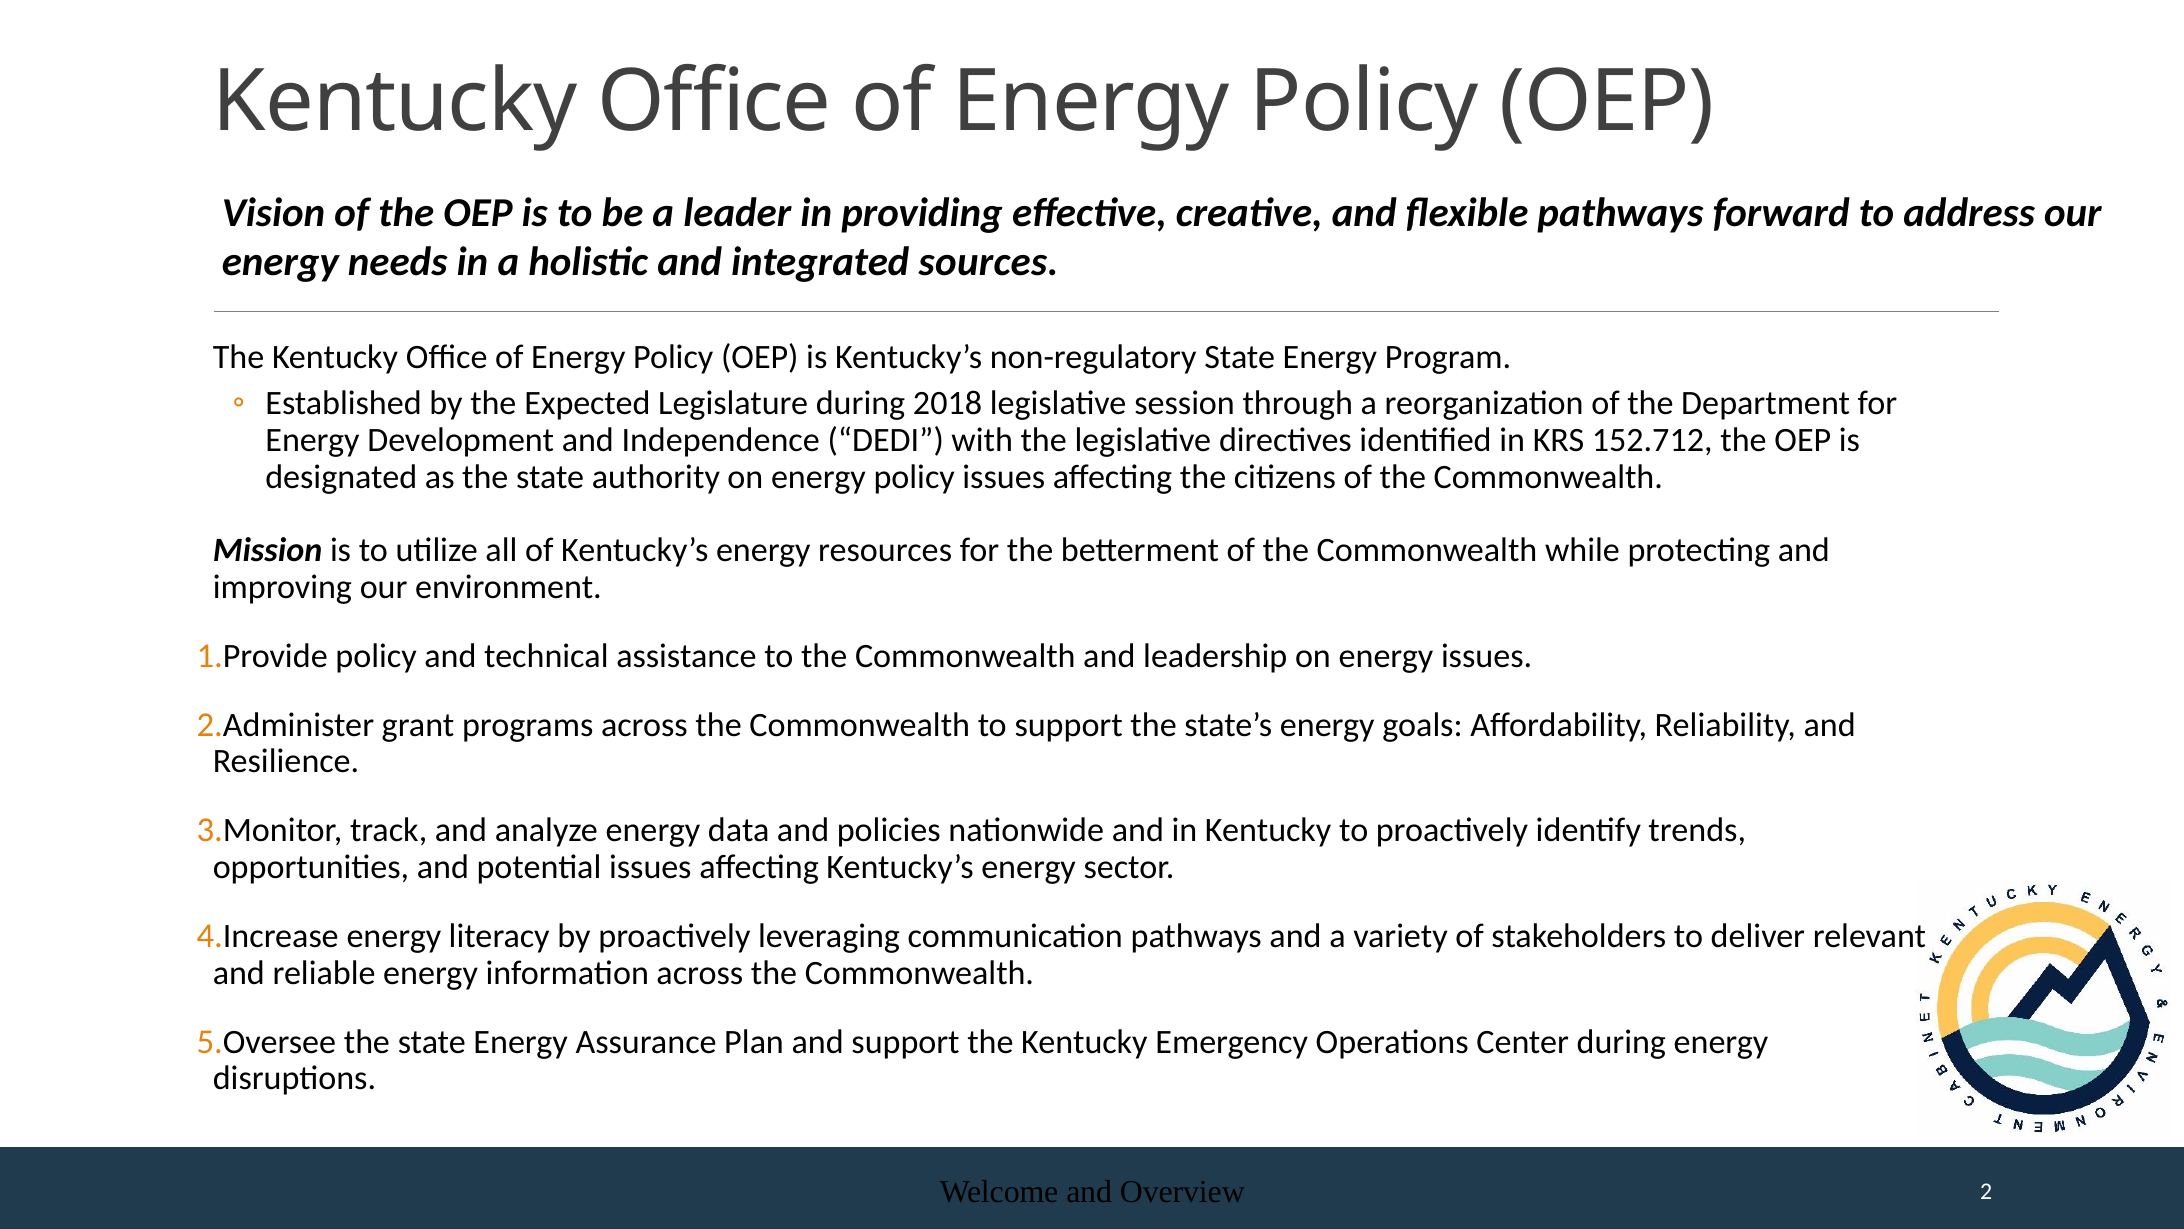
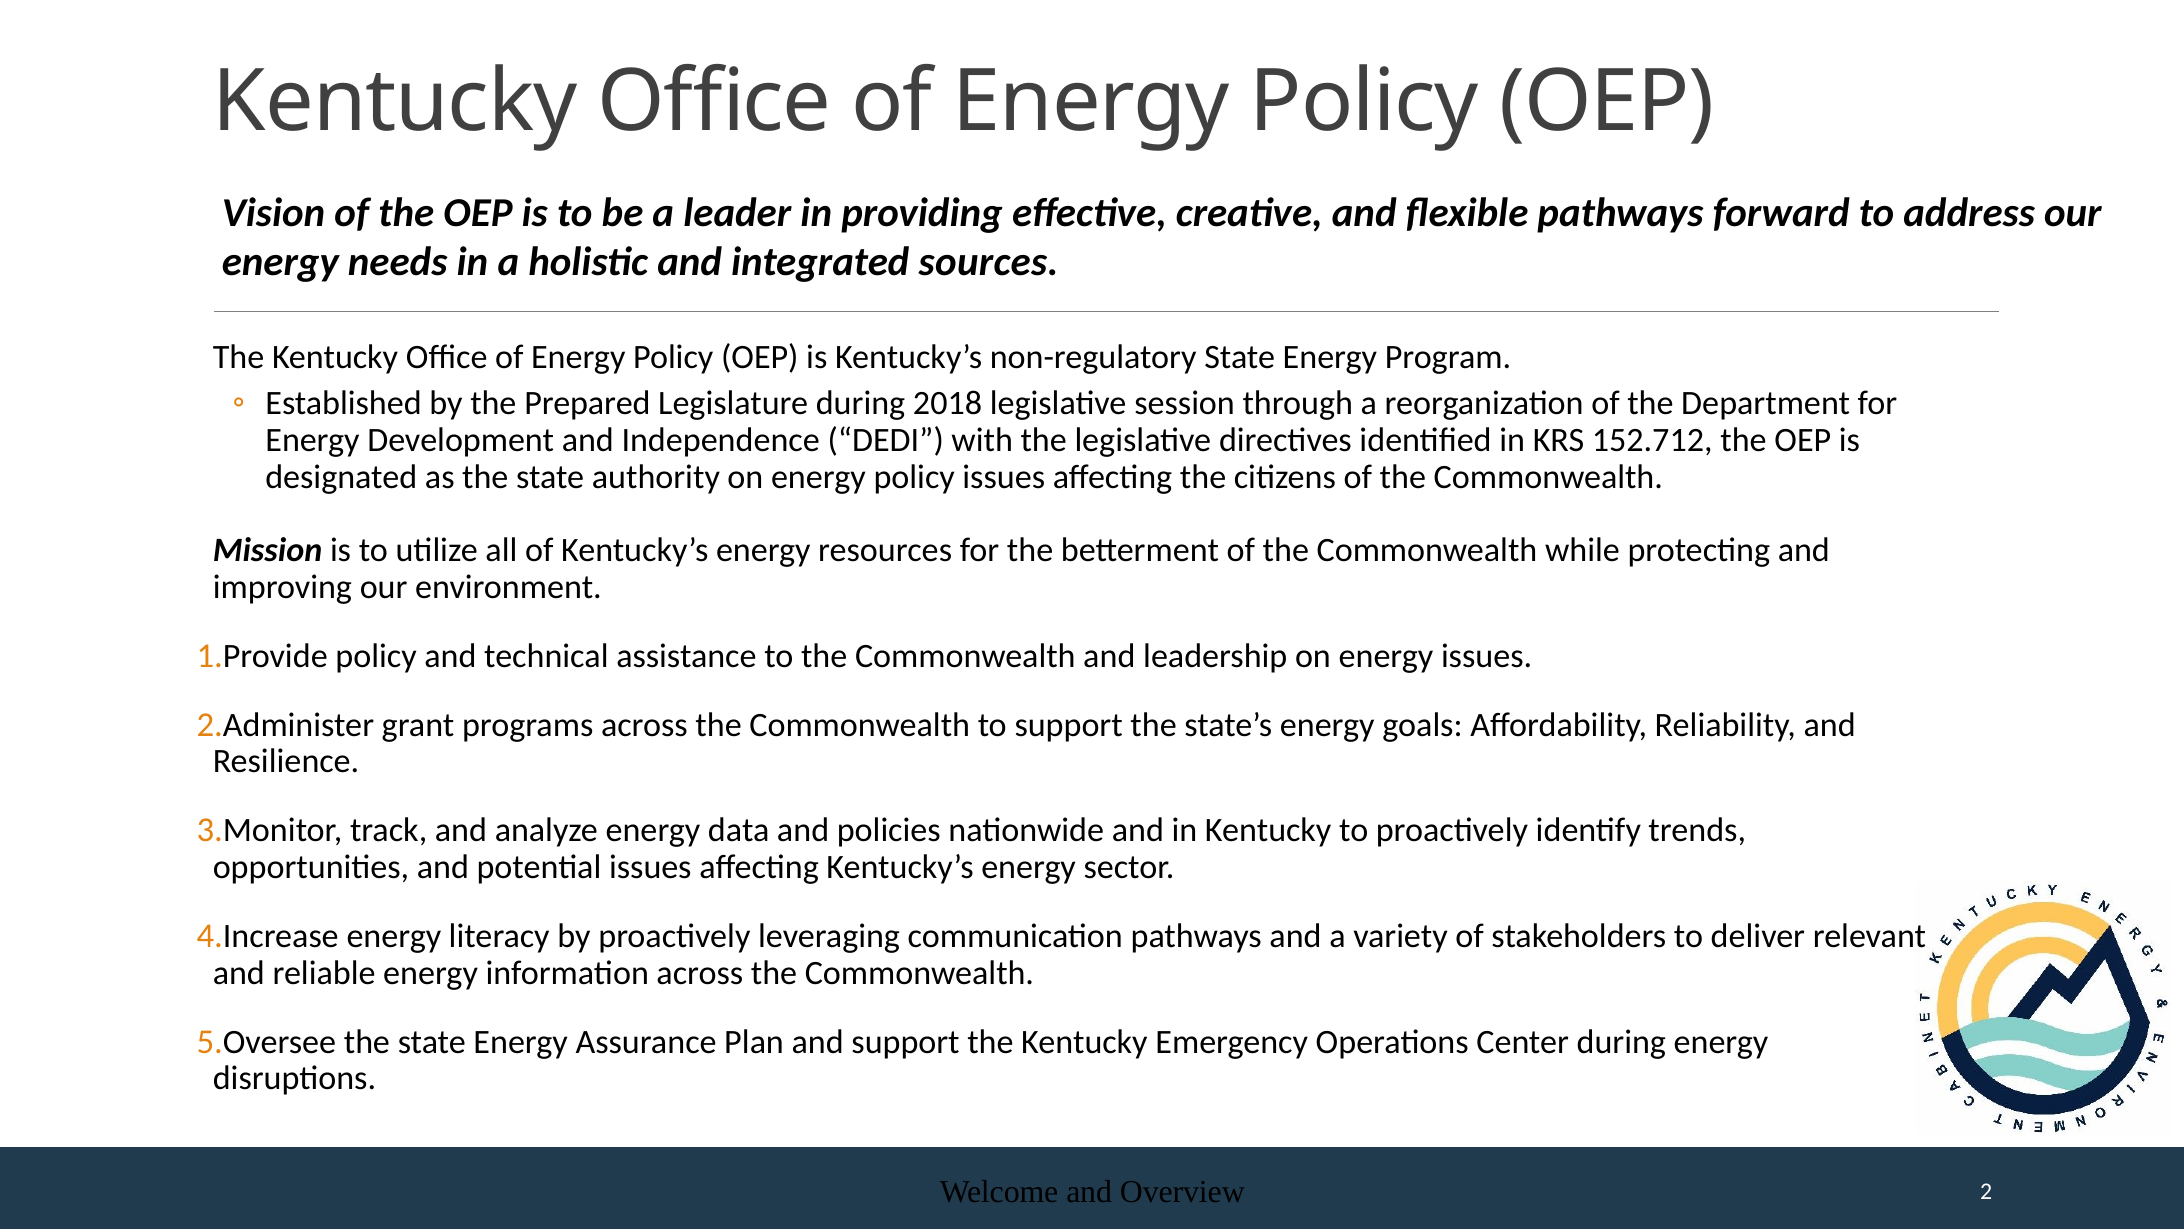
Expected: Expected -> Prepared (587, 403)
